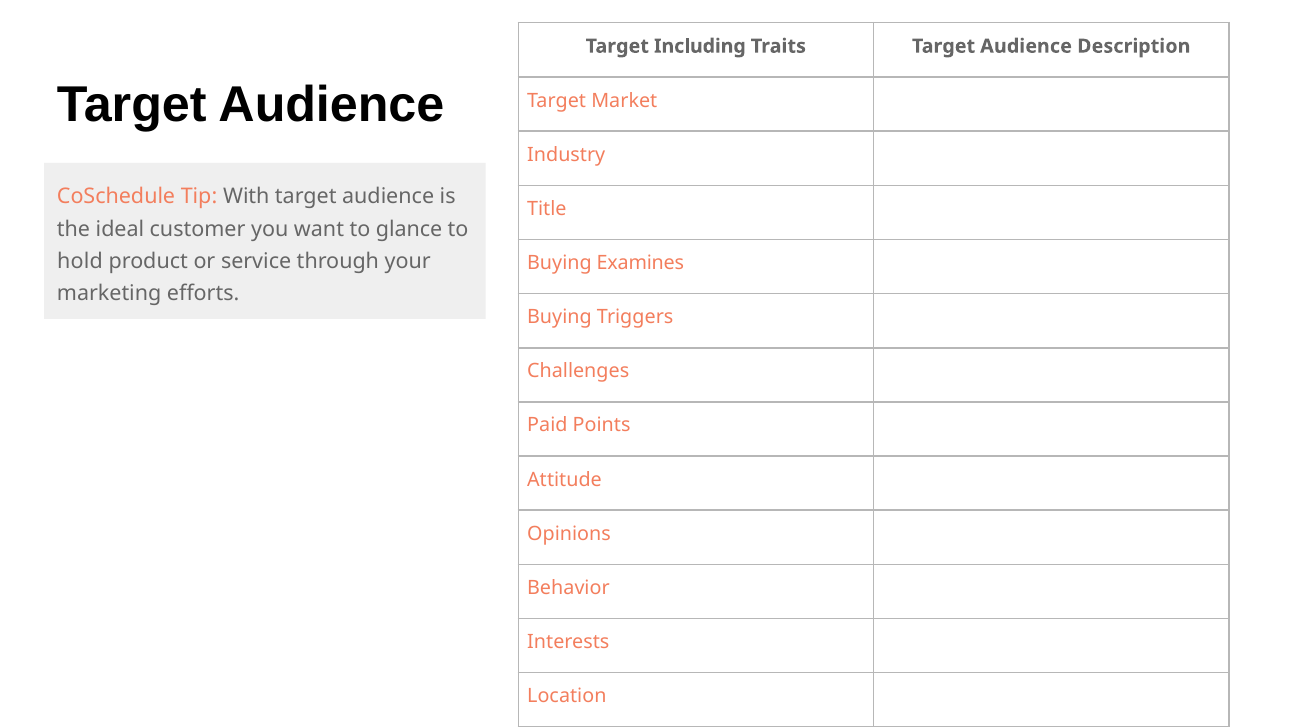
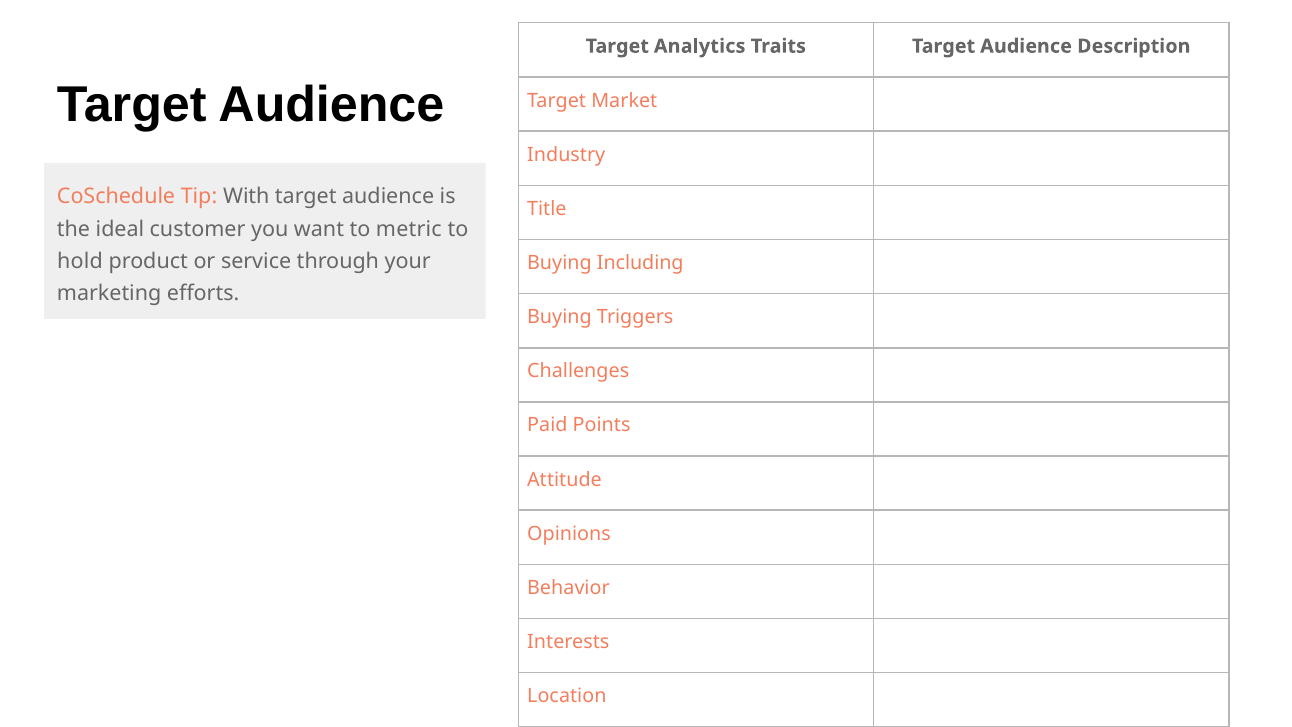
Including: Including -> Analytics (700, 46)
glance: glance -> metric (409, 229)
Examines: Examines -> Including (640, 263)
